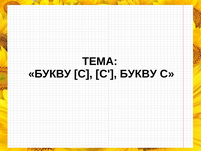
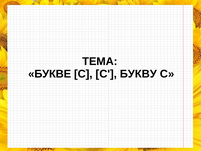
БУКВУ: БУКВУ -> БУКВЕ (50, 74)
